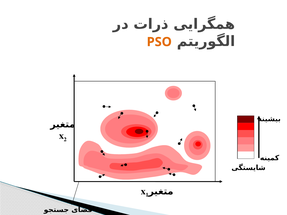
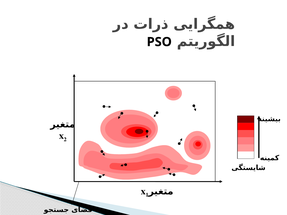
PSO colour: orange -> black (159, 42)
